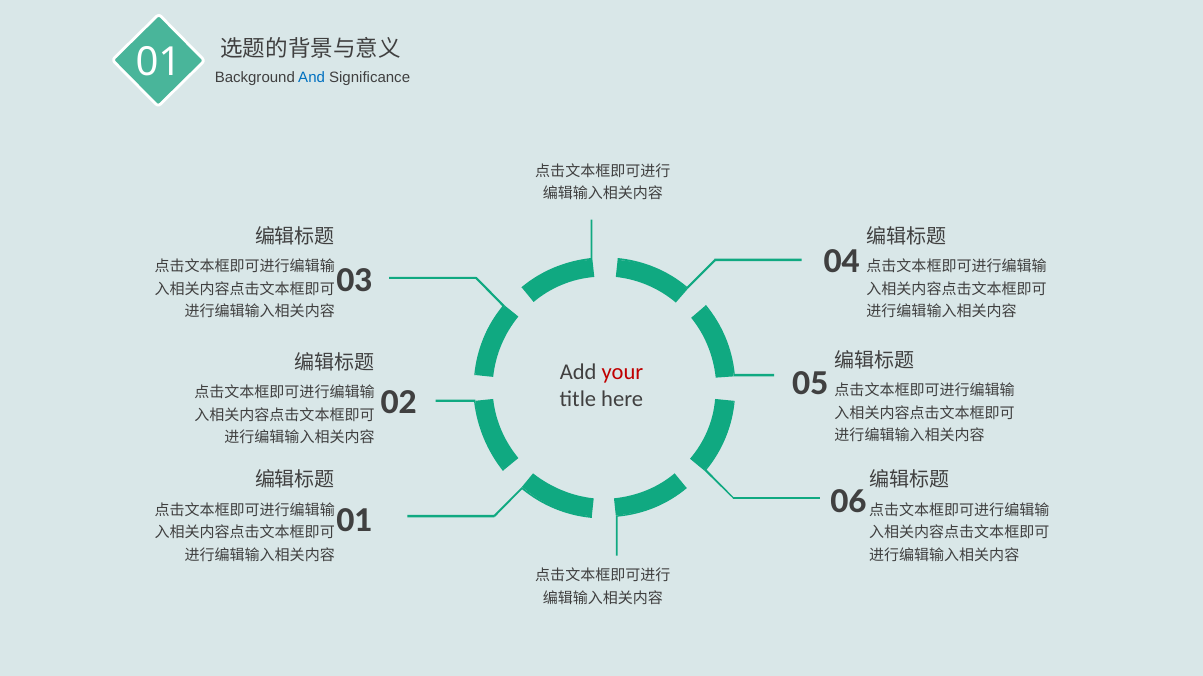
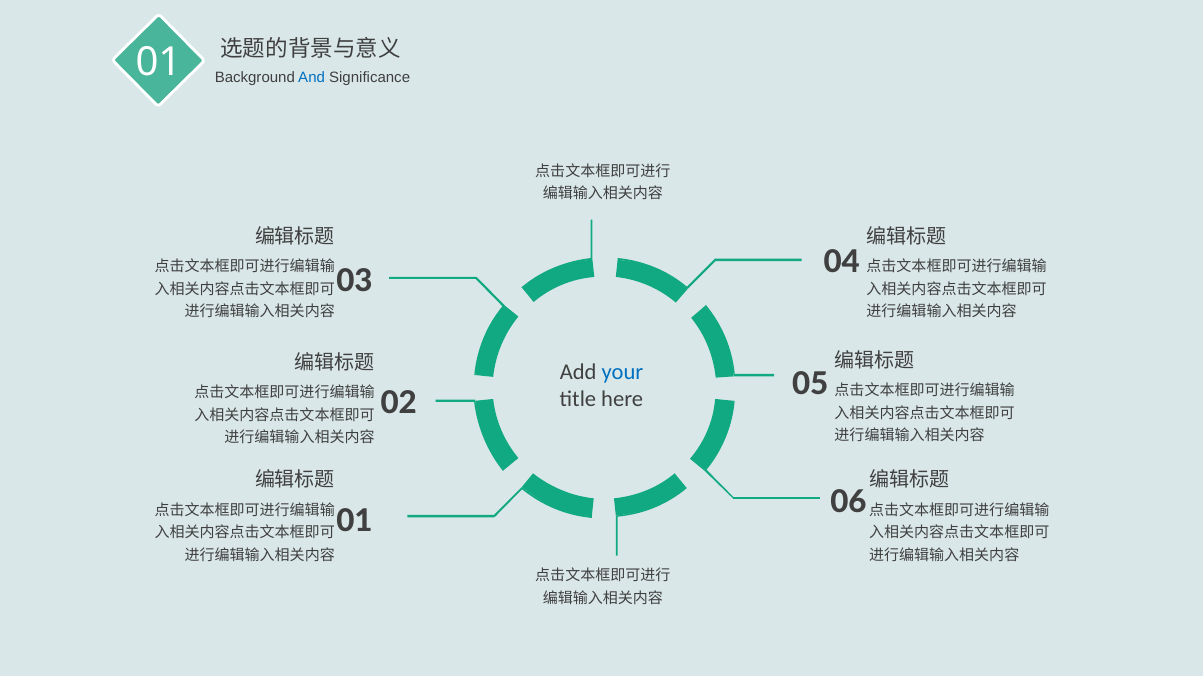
your colour: red -> blue (622, 373)
